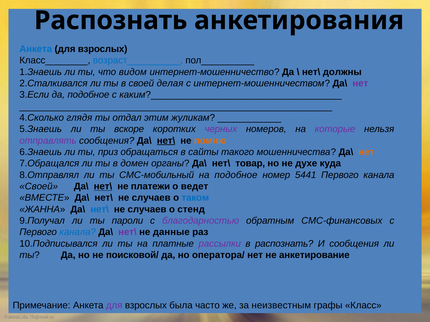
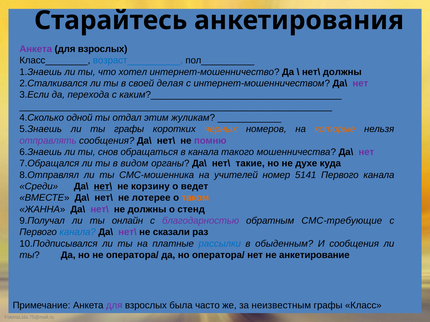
Распознать: Распознать -> Старайтесь (111, 20)
Анкета colour: blue -> purple (36, 49)
видом: видом -> хотел (133, 72)
да подобное: подобное -> перехода (88, 95)
глядя: глядя -> одной (80, 118)
ты вскоре: вскоре -> графы (129, 129)
черных colour: purple -> orange (221, 129)
которые colour: purple -> orange (335, 129)
нет\ underline: present -> none (166, 141)
помню colour: orange -> purple (210, 141)
приз: приз -> снов (108, 152)
в сайты: сайты -> канала (203, 152)
нет colour: orange -> purple (366, 152)
домен: домен -> видом (134, 164)
товар: товар -> такие (250, 164)
СМС-мобильный: СМС-мобильный -> СМС-мошенника (157, 175)
на подобное: подобное -> учителей (236, 175)
5441: 5441 -> 5141 (306, 175)
Своей: Своей -> Среди (39, 187)
платежи: платежи -> корзину (150, 187)
случаев: случаев -> лотерее (151, 198)
таком colour: blue -> orange (195, 198)
нет\ colour: blue -> purple (100, 210)
случаев: случаев -> должны (147, 210)
пароли: пароли -> онлайн (127, 221)
СМС-финансовых: СМС-финансовых -> СМС-требующие (342, 221)
данные: данные -> сказали (171, 233)
рассылки colour: purple -> blue (220, 244)
в распознать: распознать -> обыденным (284, 244)
не поисковой/: поисковой/ -> оператора/ (132, 255)
